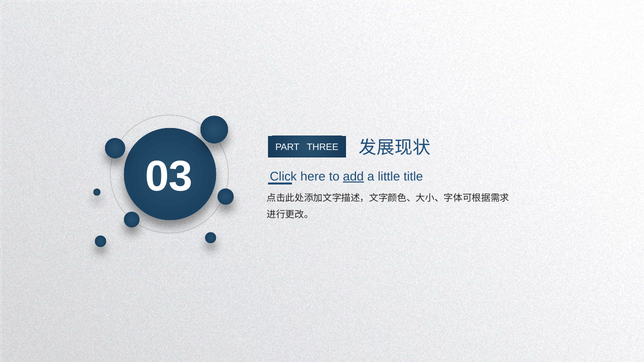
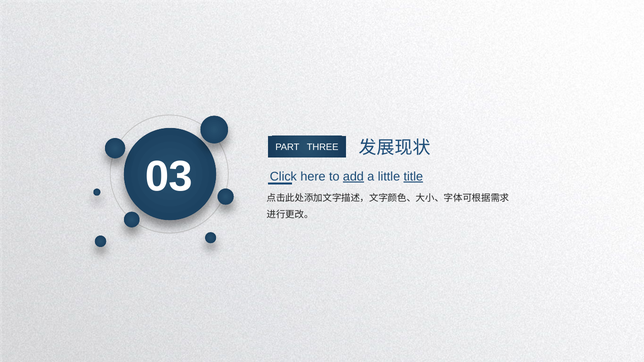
title underline: none -> present (413, 177)
